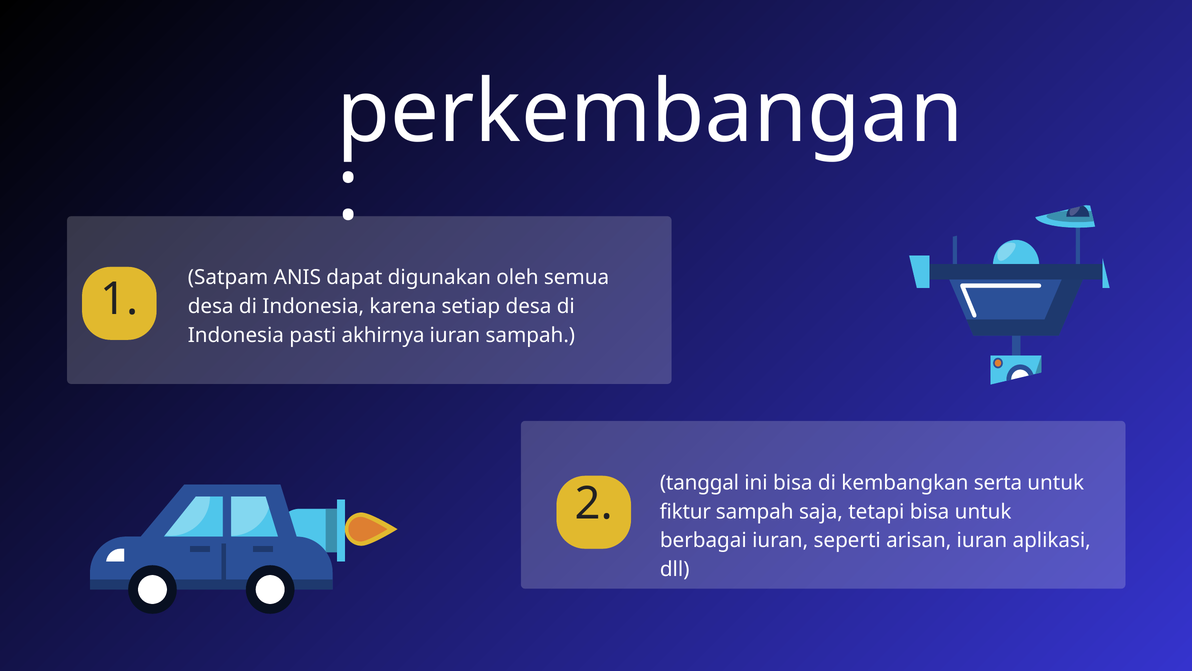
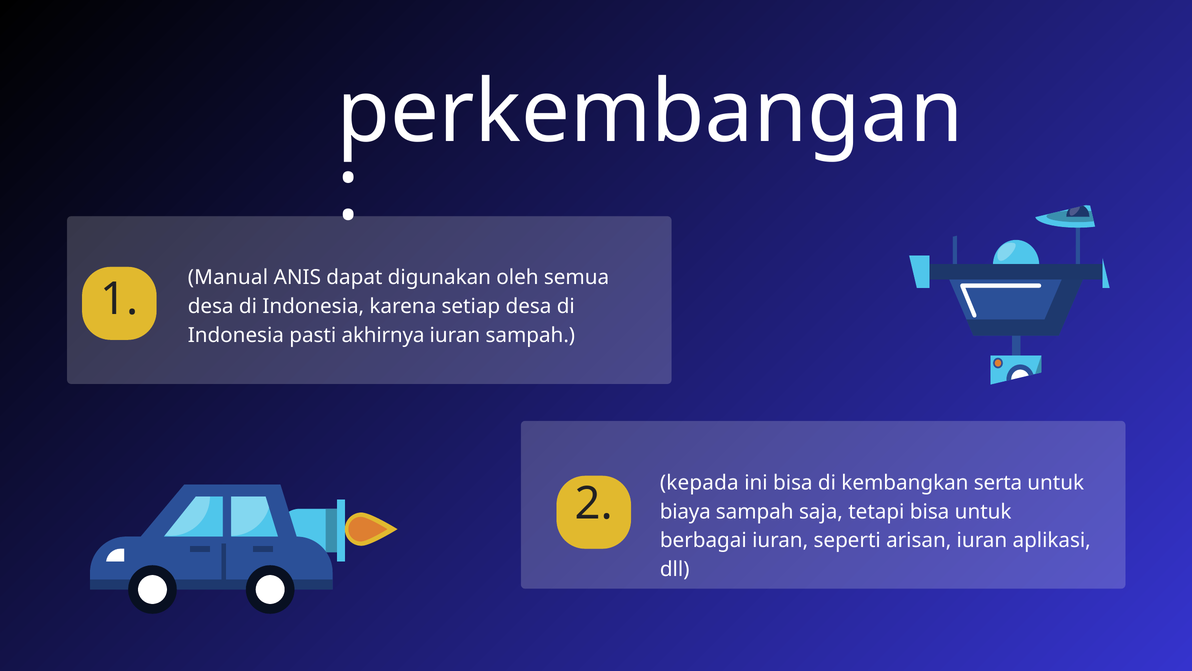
Satpam: Satpam -> Manual (228, 277)
tanggal: tanggal -> kepada (699, 482)
fiktur: fiktur -> biaya (685, 511)
